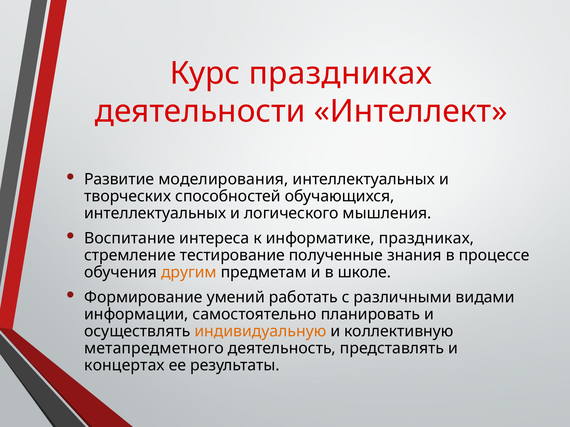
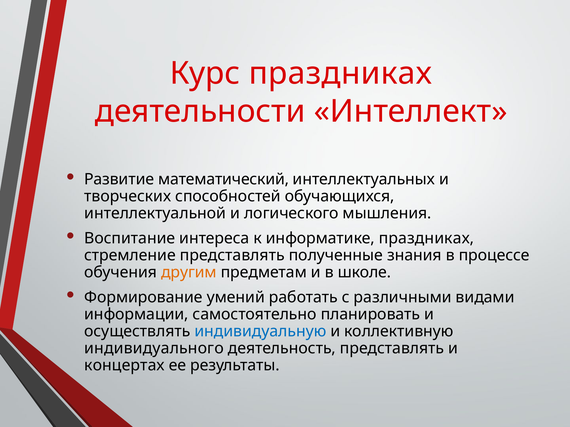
моделирования: моделирования -> математический (224, 179)
интеллектуальных: интеллектуальных -> интеллектуальной (155, 213)
стремление тестирование: тестирование -> представлять (232, 255)
индивидуальную colour: orange -> blue (260, 332)
метапредметного: метапредметного -> индивидуального (154, 349)
